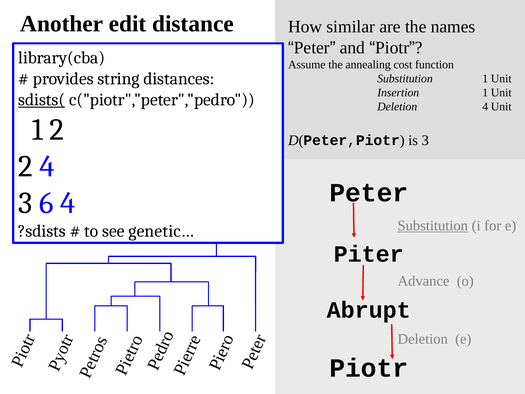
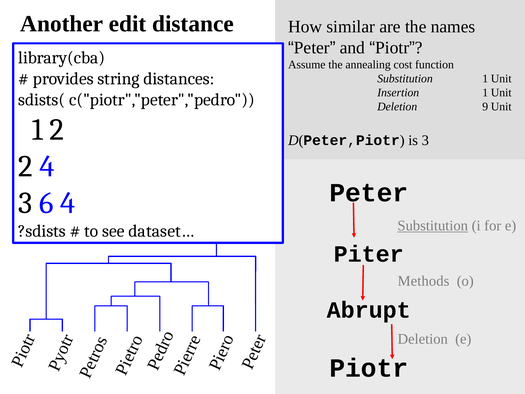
sdists( underline: present -> none (42, 100)
Deletion 4: 4 -> 9 (485, 107)
genetic…: genetic… -> dataset… (161, 231)
Advance: Advance -> Methods (423, 281)
